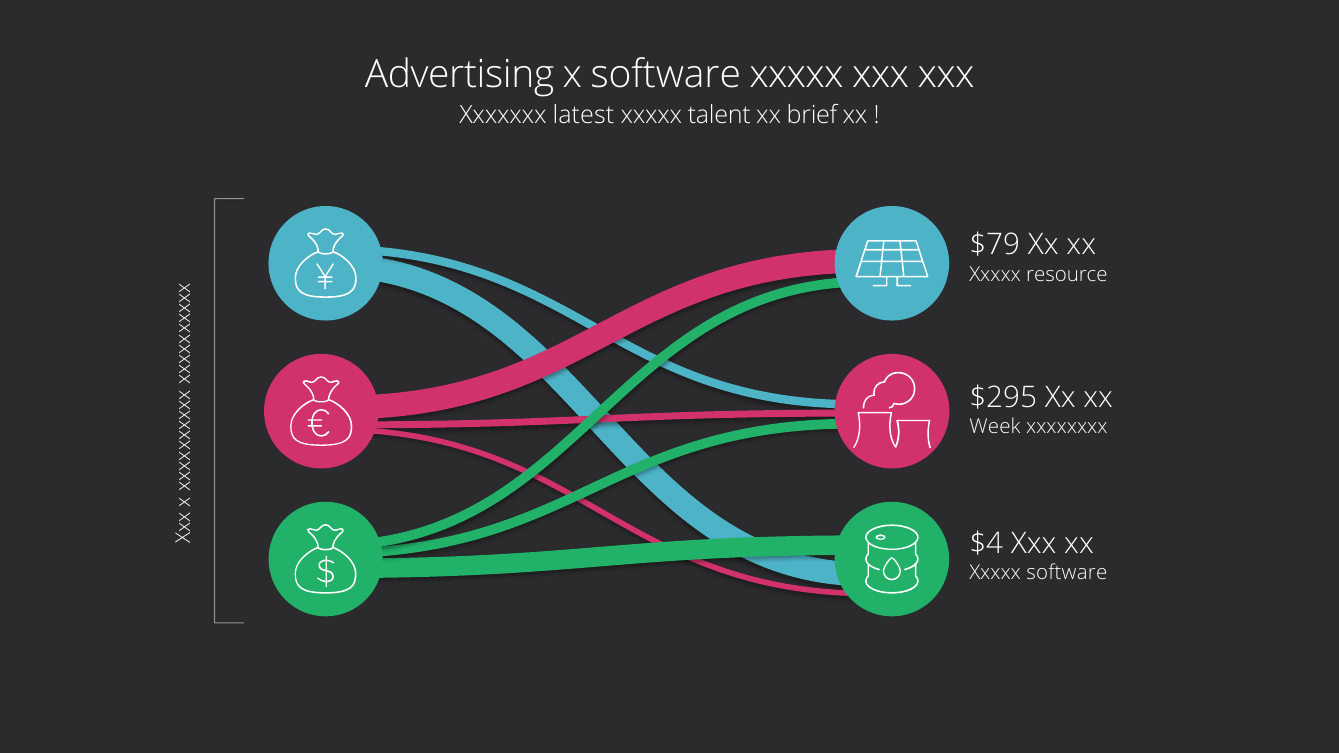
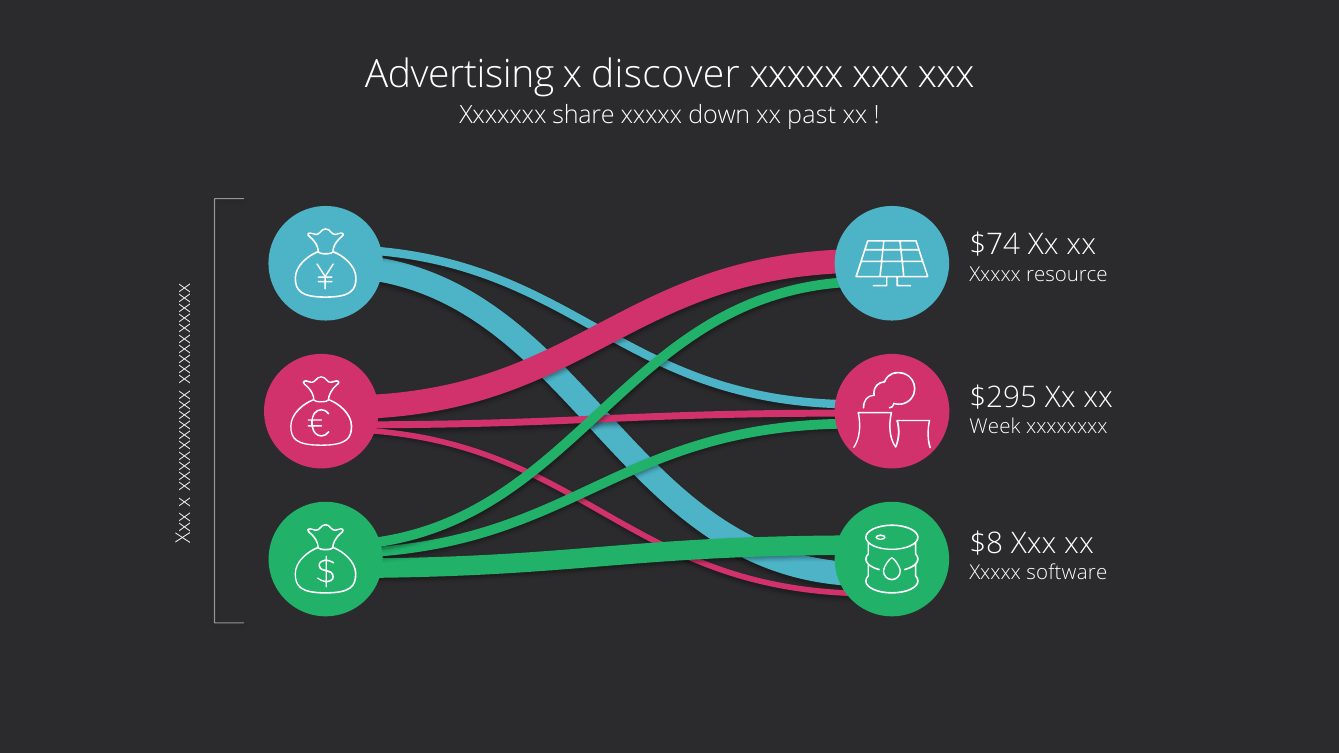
x software: software -> discover (665, 75)
latest: latest -> share (584, 115)
talent: talent -> down (719, 115)
brief: brief -> past (812, 115)
$79: $79 -> $74 (995, 245)
$4: $4 -> $8 (986, 544)
